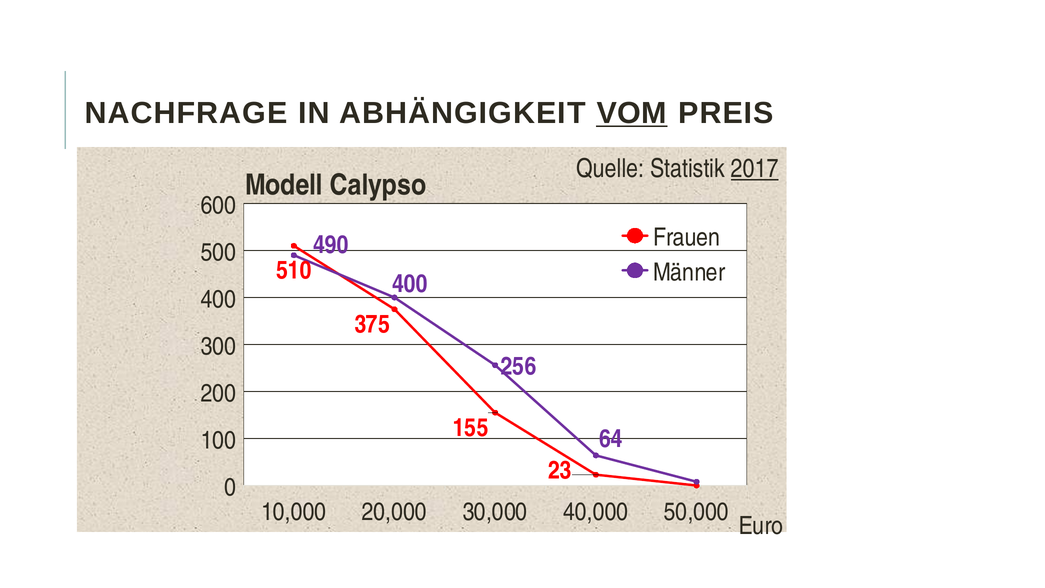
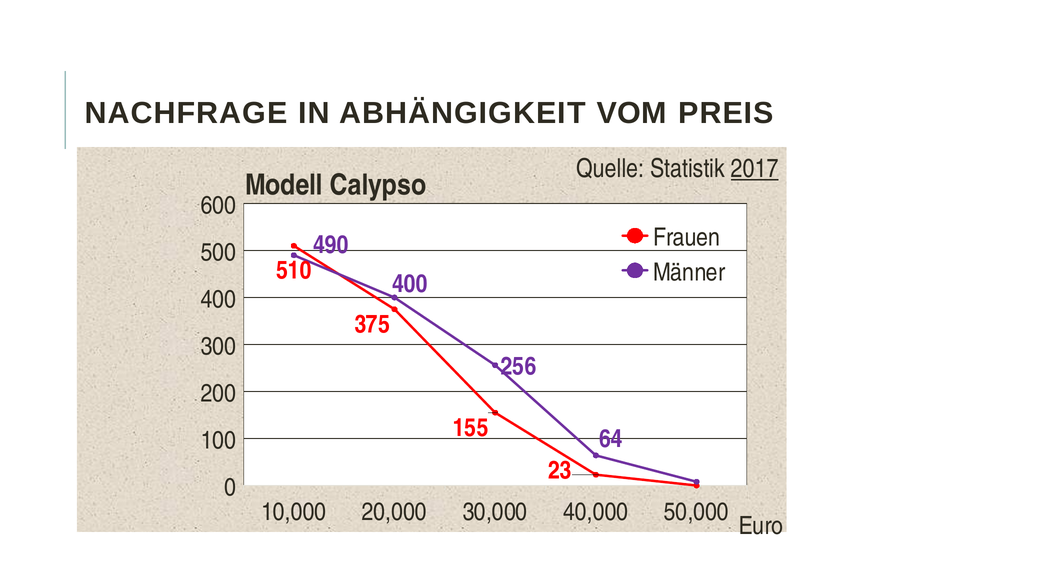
VOM underline: present -> none (632, 113)
